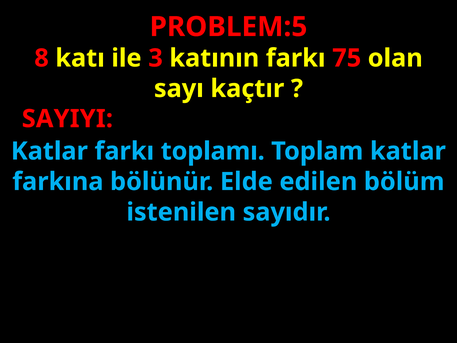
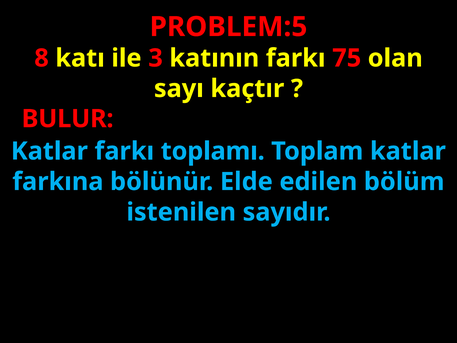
SAYIYI: SAYIYI -> BULUR (68, 119)
